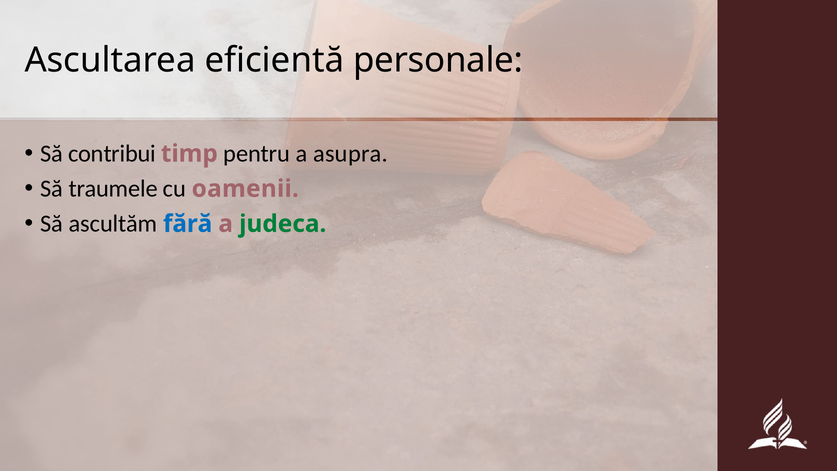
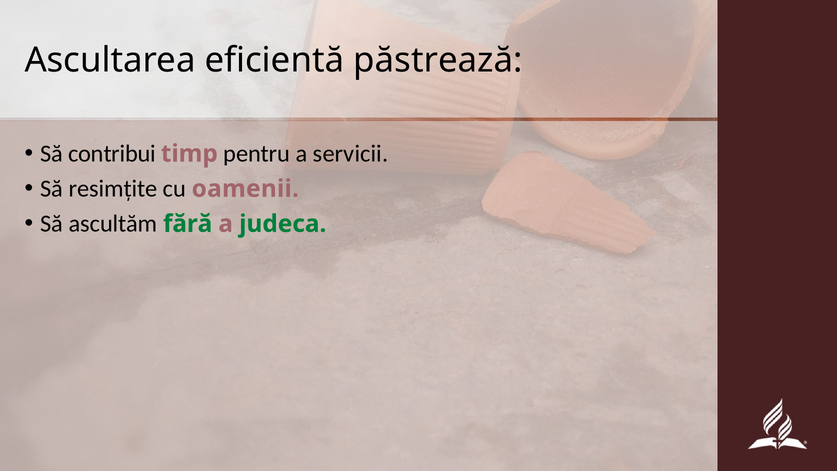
personale: personale -> păstrează (438, 60)
asupra: asupra -> servicii (351, 154)
traumele: traumele -> resimțite (113, 189)
fără colour: blue -> green (188, 224)
